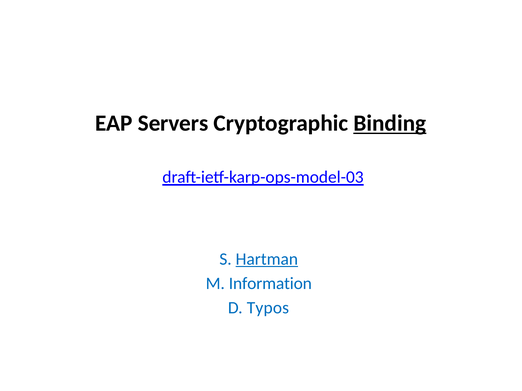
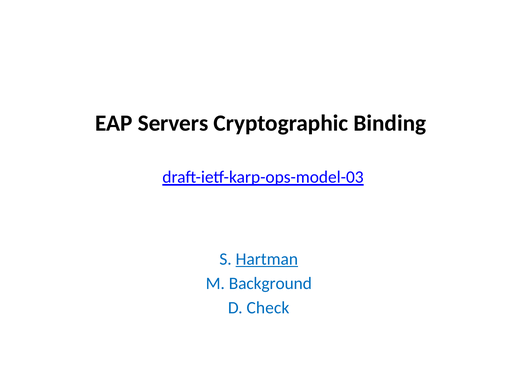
Binding underline: present -> none (390, 123)
Information: Information -> Background (270, 284)
Typos: Typos -> Check (268, 308)
